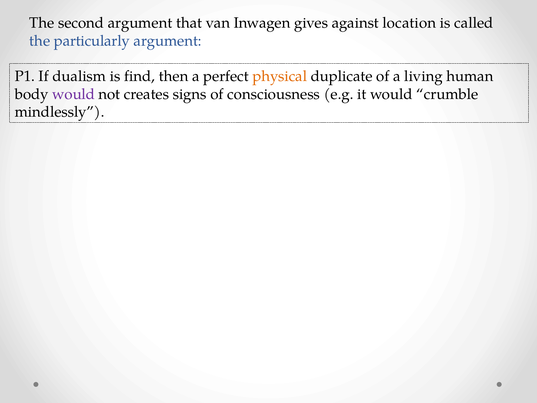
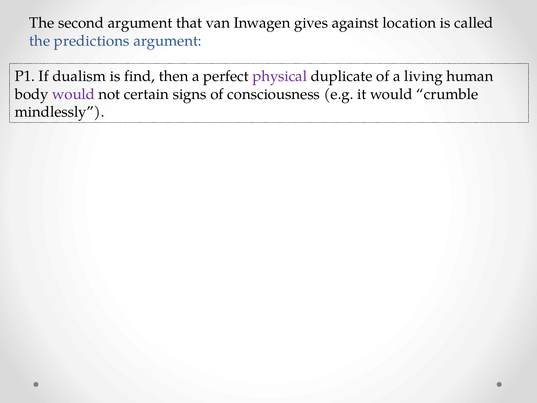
particularly: particularly -> predictions (92, 41)
physical colour: orange -> purple (280, 76)
creates: creates -> certain (146, 94)
